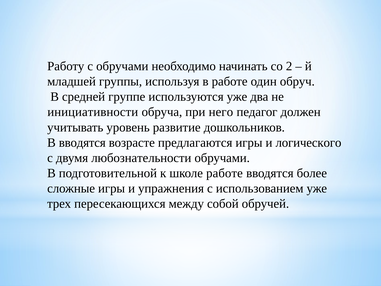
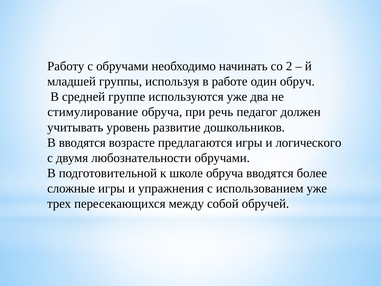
инициативности: инициативности -> стимулирование (93, 112)
него: него -> речь (221, 112)
школе работе: работе -> обруча (225, 173)
